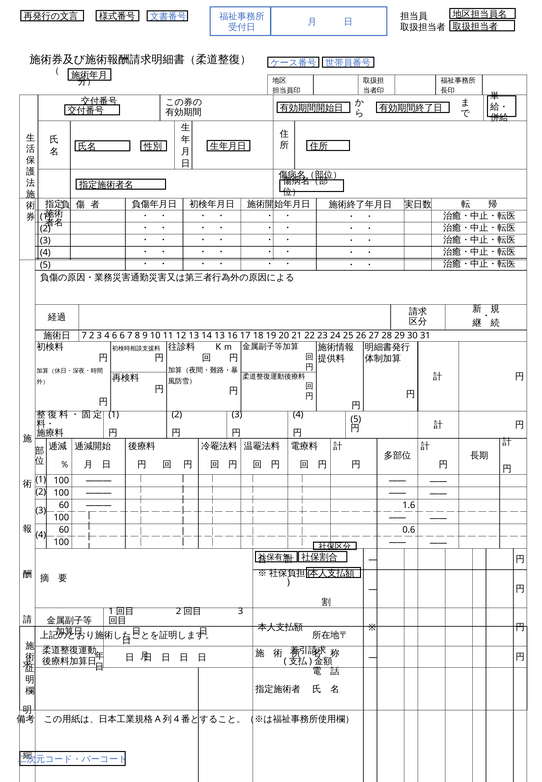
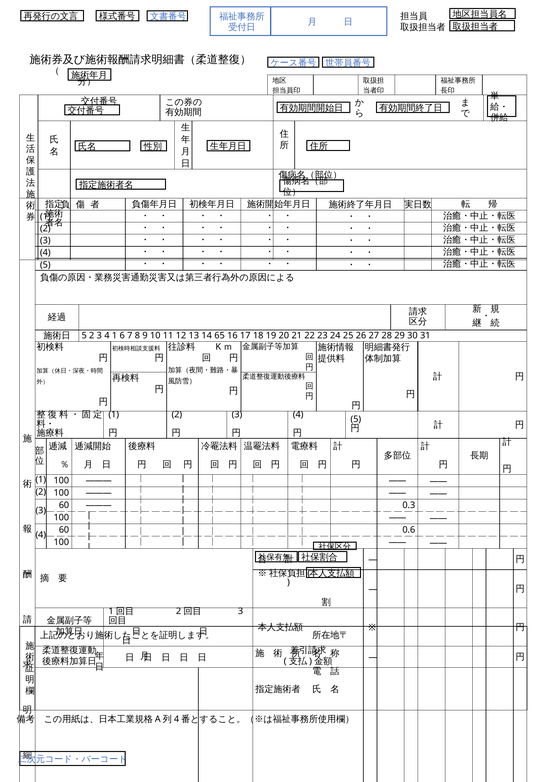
7: 7 -> 5 (84, 336)
4 6: 6 -> 1 (115, 336)
14 13: 13 -> 65 (220, 336)
1.6: 1.6 -> 0.3 (409, 506)
